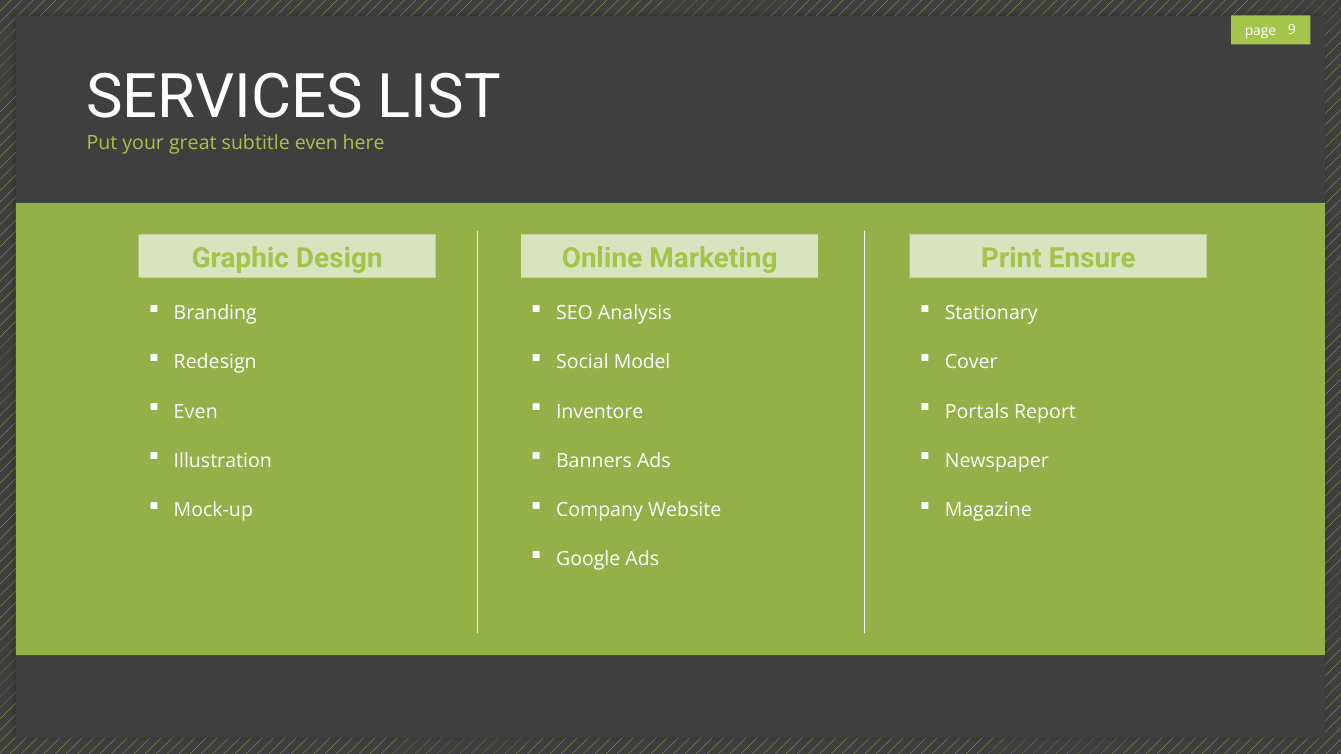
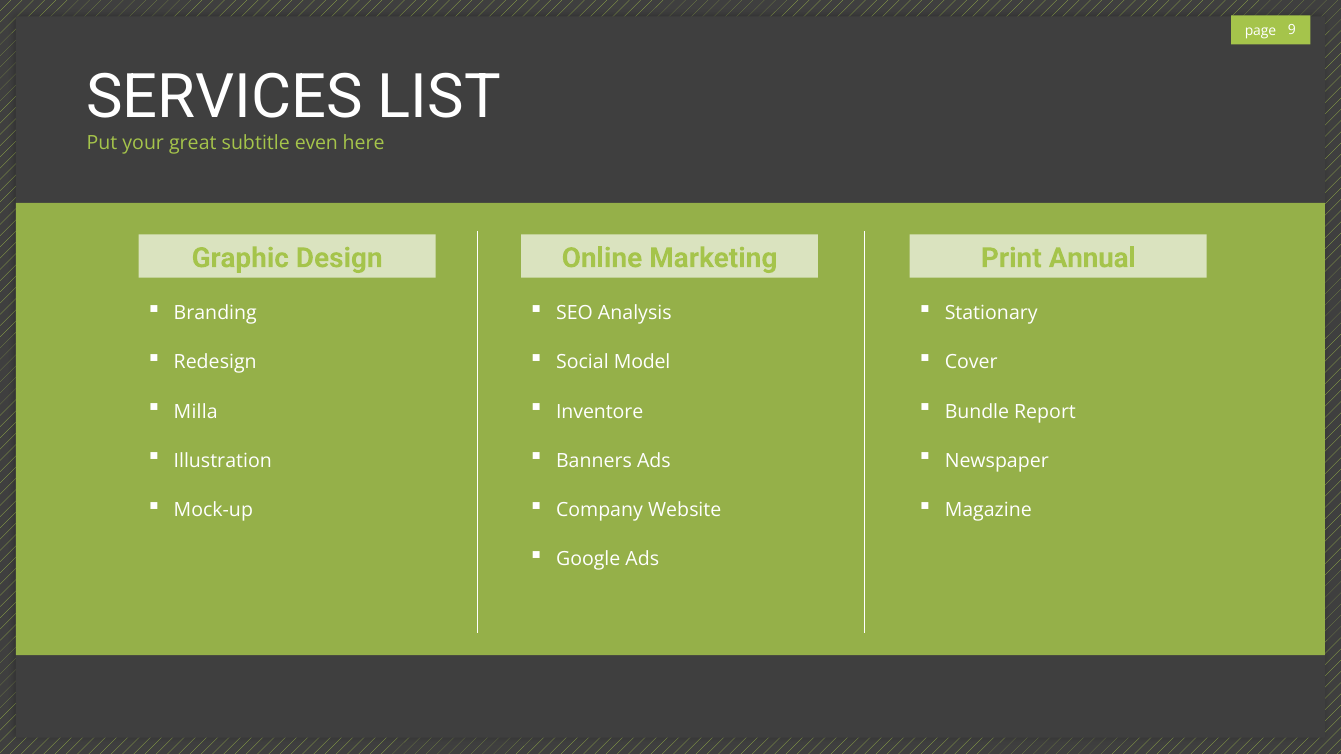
Ensure: Ensure -> Annual (1092, 258)
Even: Even -> Milla (196, 412)
Portals: Portals -> Bundle (977, 412)
